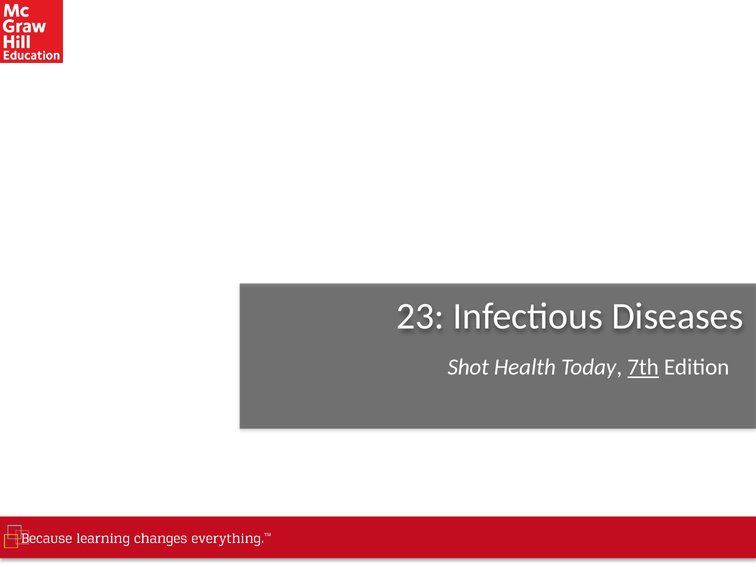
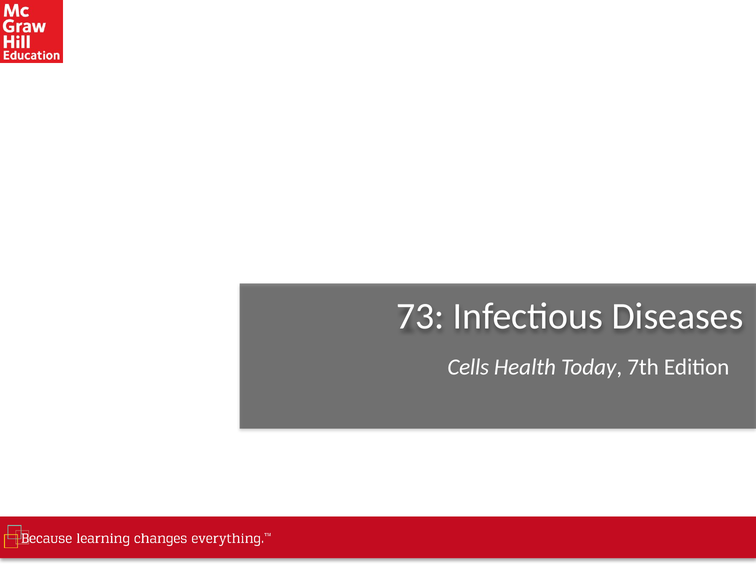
23: 23 -> 73 (420, 316)
Shot: Shot -> Cells (468, 367)
7th underline: present -> none (643, 367)
